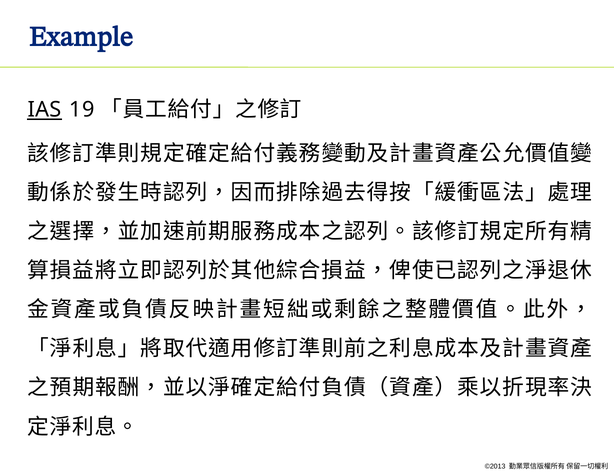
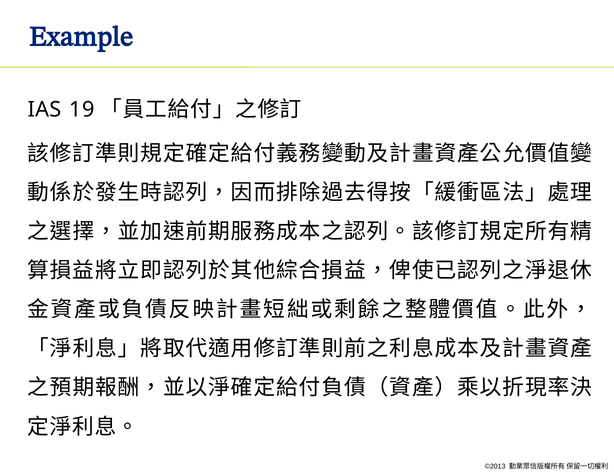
IAS underline: present -> none (44, 110)
